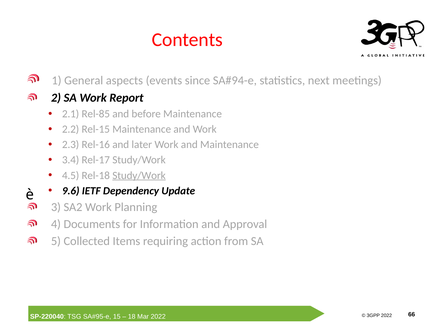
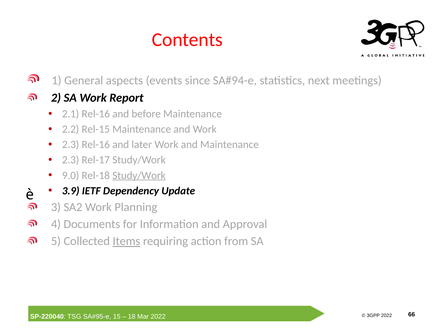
2.1 Rel-85: Rel-85 -> Rel-16 (96, 114)
3.4: 3.4 -> 2.3 (71, 160)
4.5: 4.5 -> 9.0 (71, 176)
9.6: 9.6 -> 3.9 (71, 191)
Items underline: none -> present (126, 241)
